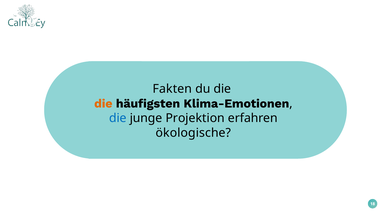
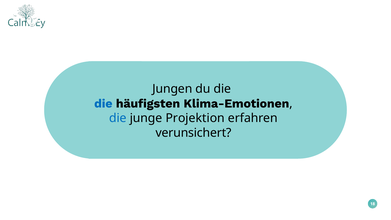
Fakten: Fakten -> Jungen (172, 89)
die colour: orange -> blue (103, 103)
ökologische: ökologische -> verunsichert (193, 133)
